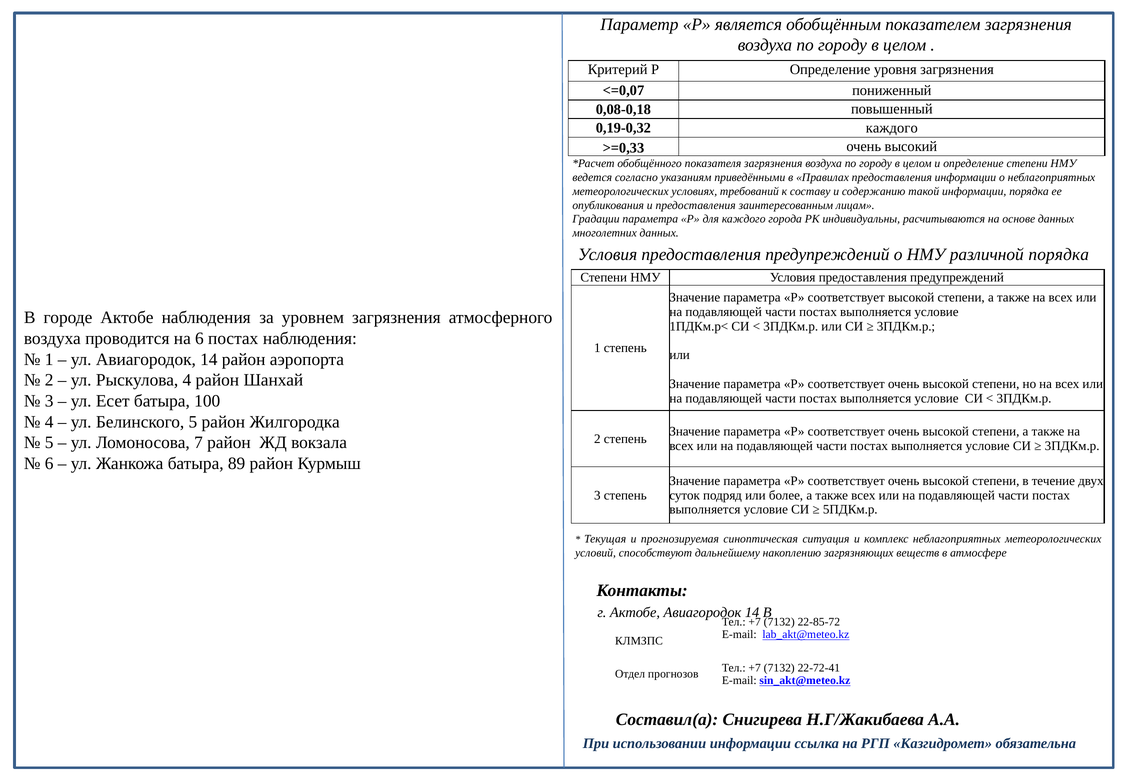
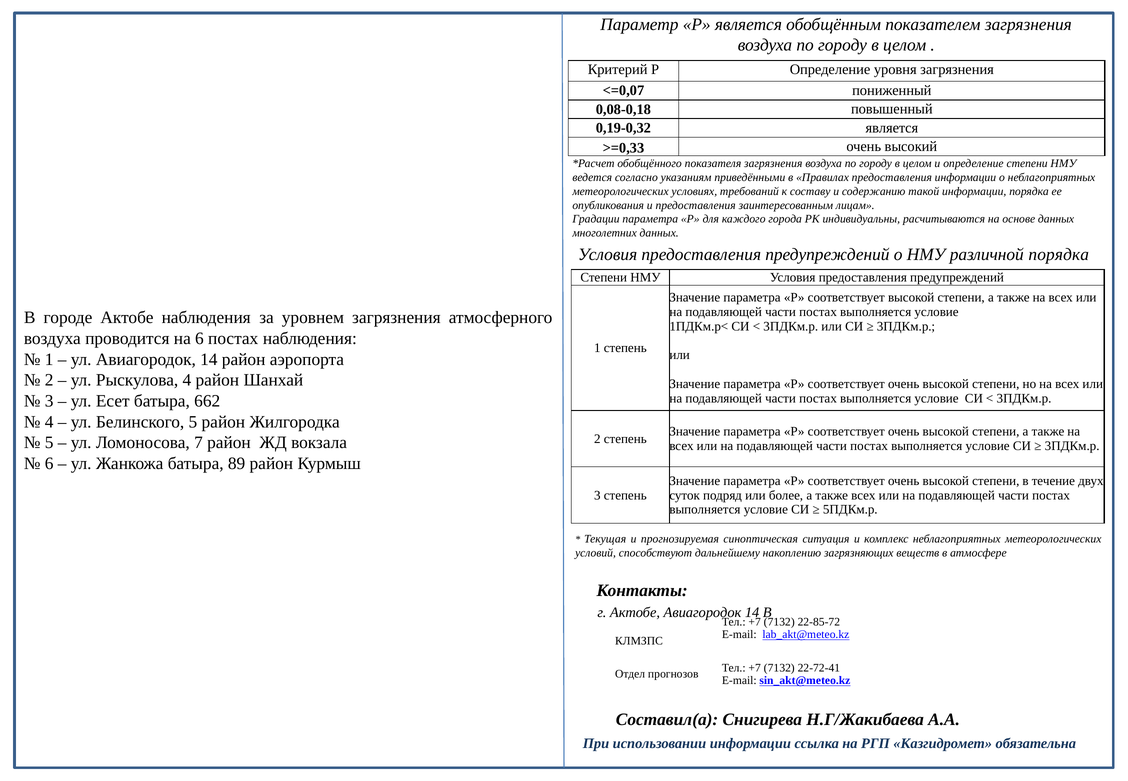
0,19-0,32 каждого: каждого -> является (892, 128)
100: 100 -> 662 (207, 401)
